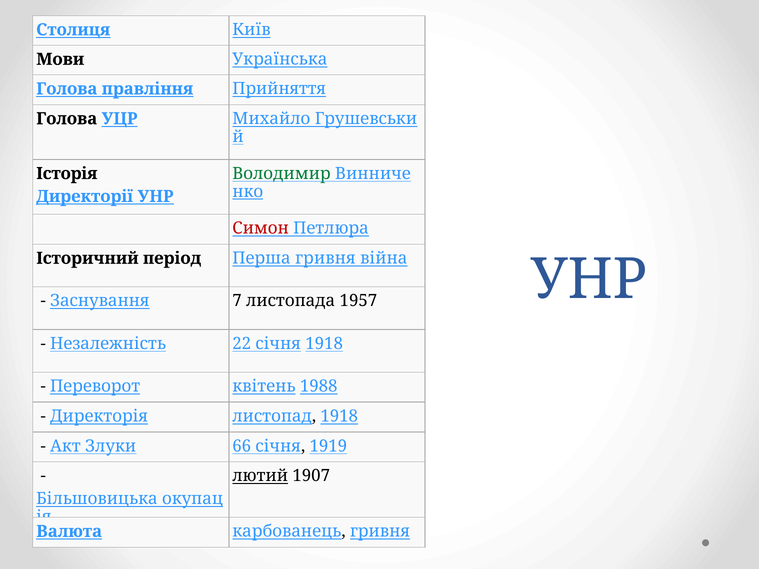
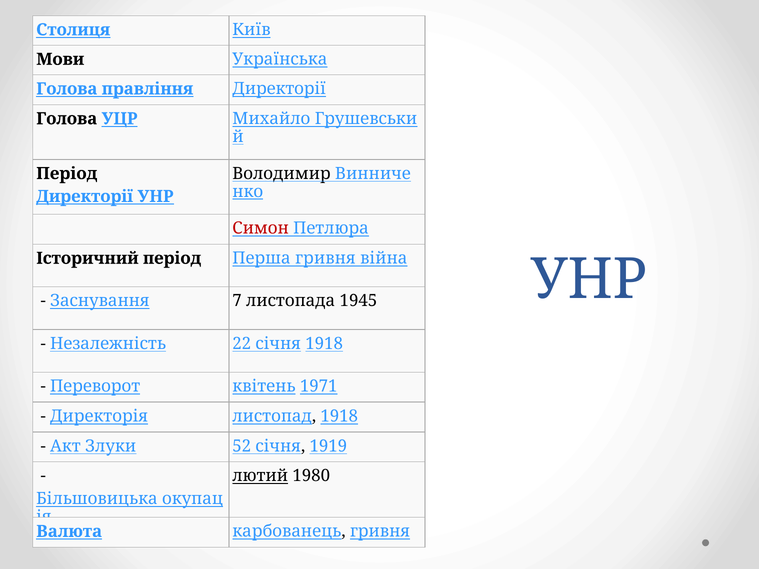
правління Прийняття: Прийняття -> Директорії (279, 89)
Історія: Історія -> Період (67, 174)
Володимир colour: green -> black (282, 174)
1957: 1957 -> 1945 (358, 301)
1988: 1988 -> 1971 (319, 386)
66: 66 -> 52 (242, 446)
1907: 1907 -> 1980 (311, 476)
